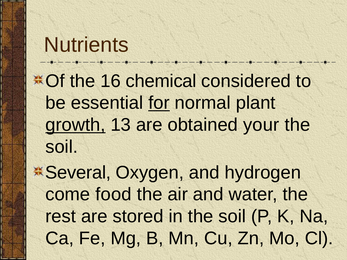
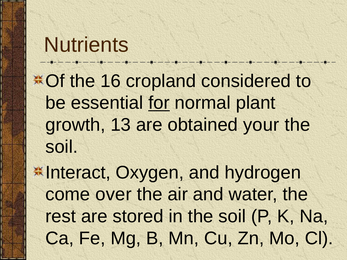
chemical: chemical -> cropland (161, 81)
growth underline: present -> none (75, 125)
Several: Several -> Interact (78, 173)
food: food -> over (114, 195)
